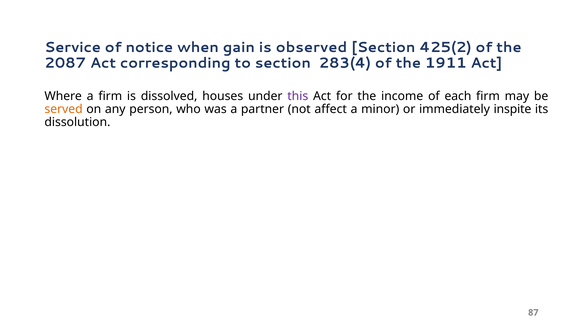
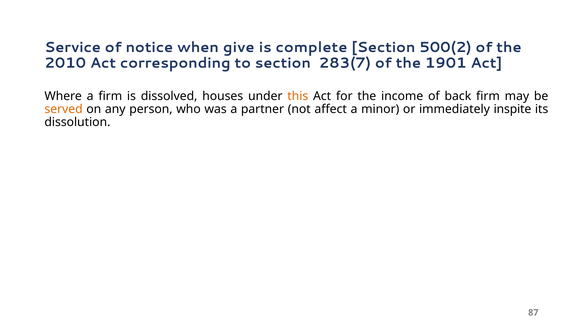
gain: gain -> give (239, 47)
observed: observed -> complete (311, 47)
425(2: 425(2 -> 500(2 (445, 47)
2087: 2087 -> 2010 (65, 63)
283(4: 283(4 -> 283(7 (345, 63)
1911: 1911 -> 1901 (446, 63)
this colour: purple -> orange (298, 96)
each: each -> back (458, 96)
